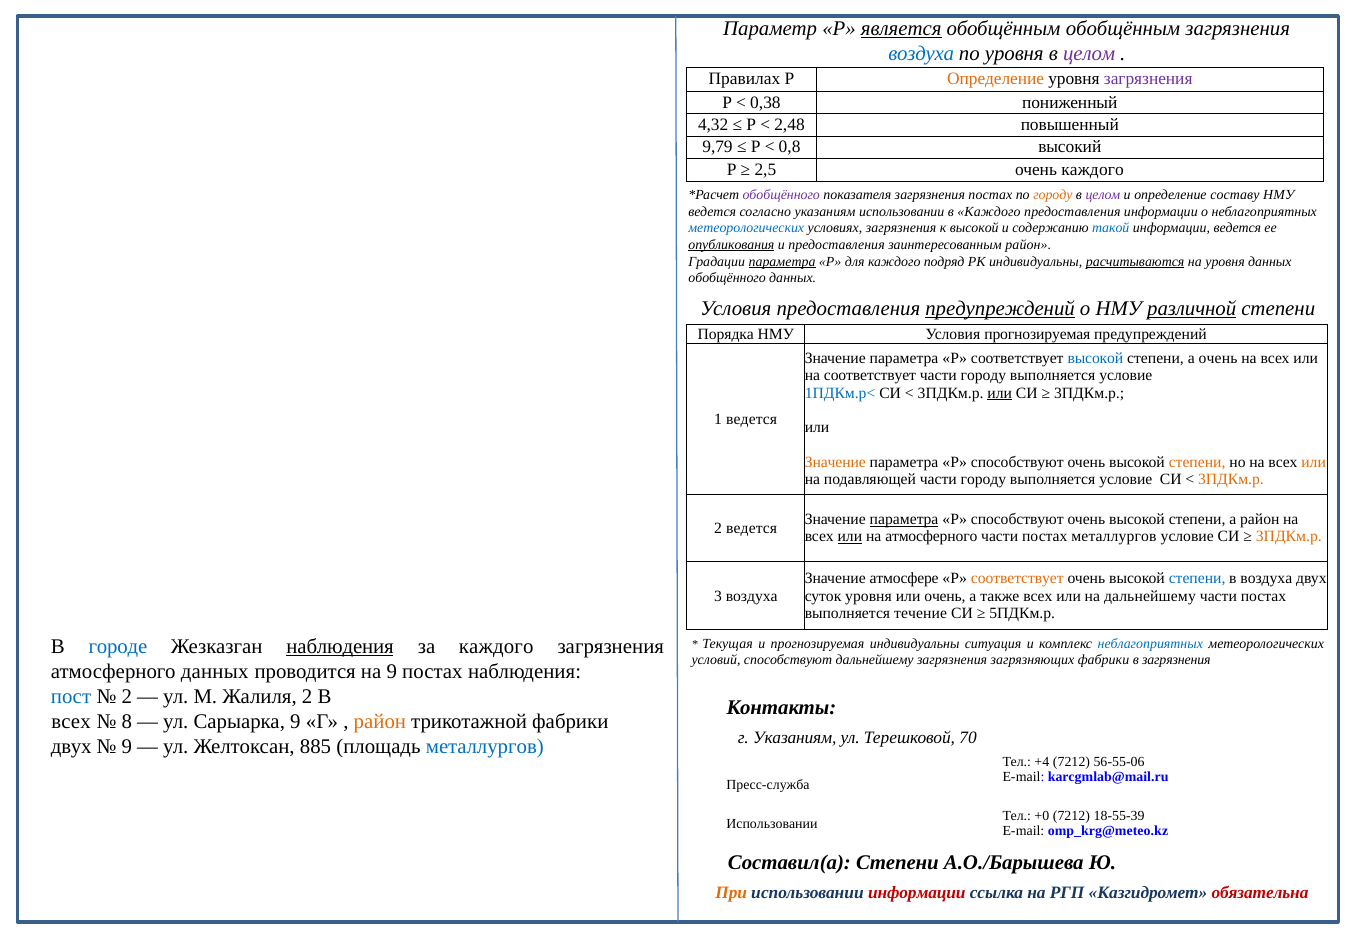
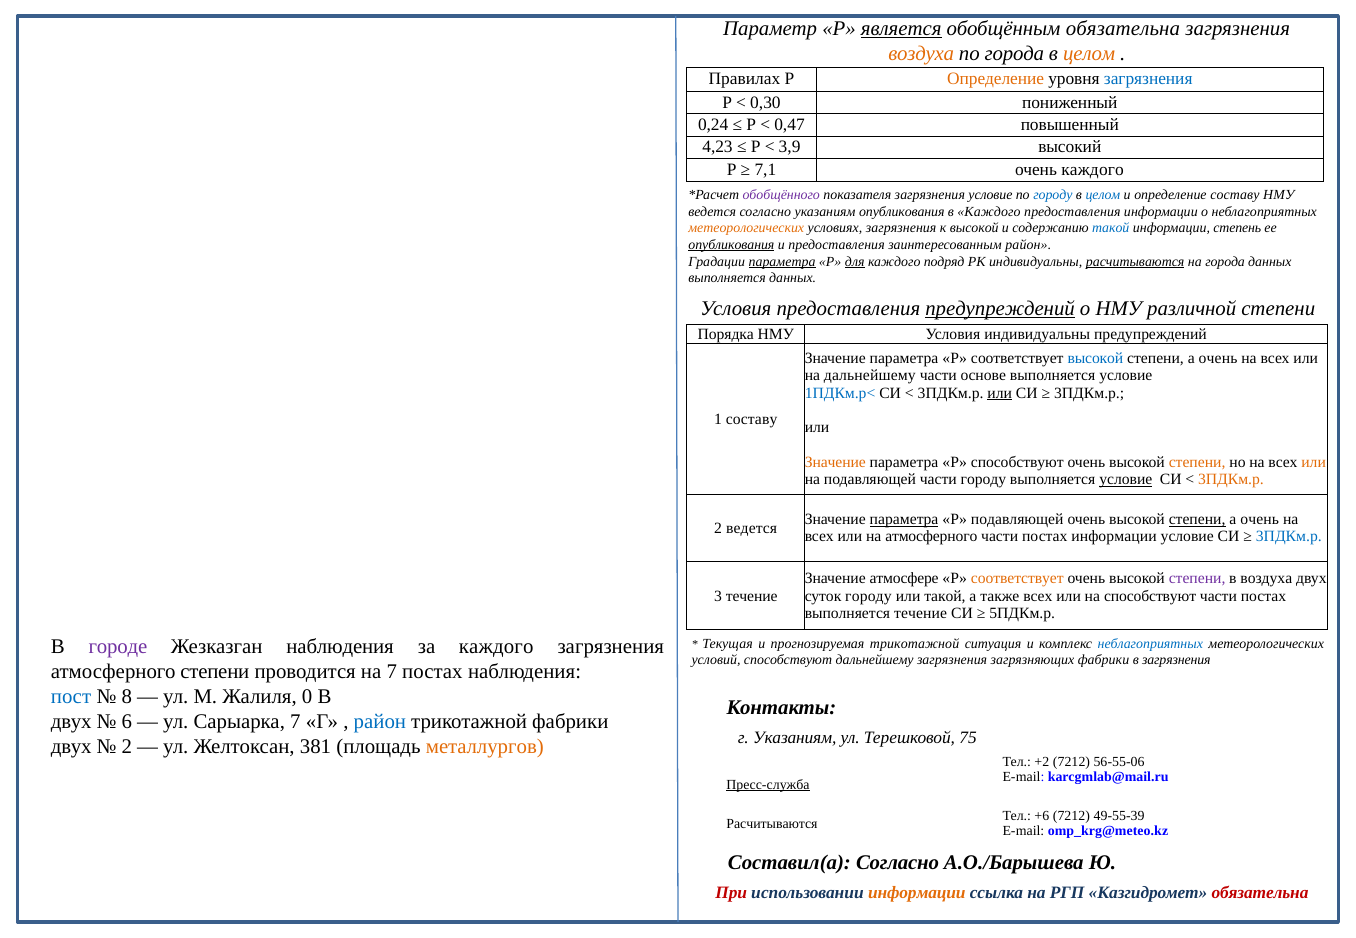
обобщённым обобщённым: обобщённым -> обязательна (1123, 29)
воздуха colour: blue -> orange (921, 54)
по уровня: уровня -> города (1014, 54)
целом colour: purple -> orange (1089, 54)
загрязнения colour: purple -> blue (1148, 79)
0,38: 0,38 -> 0,30 (765, 103)
4,32: 4,32 -> 0,24 (713, 125)
2,48: 2,48 -> 0,47 (790, 125)
9,79: 9,79 -> 4,23 (718, 147)
0,8: 0,8 -> 3,9 (790, 147)
2,5: 2,5 -> 7,1 (765, 170)
загрязнения постах: постах -> условие (990, 195)
городу colour: orange -> blue (1053, 195)
целом colour: purple -> blue (1103, 195)
указаниям использовании: использовании -> опубликования (902, 212)
метеорологических colour: blue -> orange (746, 228)
информации ведется: ведется -> степень (1237, 228)
для underline: none -> present (855, 262)
на уровня: уровня -> города (1225, 262)
обобщённого: обобщённого -> выполняется (727, 278)
различной underline: present -> none (1192, 309)
Условия прогнозируемая: прогнозируемая -> индивидуальны (1037, 335)
на соответствует: соответствует -> дальнейшему (870, 376)
городу: городу -> основе (983, 376)
1 ведется: ведется -> составу (752, 419)
условие underline: none -> present (1126, 480)
способствуют: способствуют -> подавляющей (1017, 520)
степени underline: none -> present (1197, 520)
район: район -> очень (1260, 520)
или underline: present -> none (850, 537)
постах металлургов: металлургов -> информации (1114, 537)
3ПДКм.р colour: orange -> blue (1289, 537)
степени colour: blue -> purple (1197, 579)
3 воздуха: воздуха -> течение (752, 596)
суток уровня: уровня -> городу (868, 596)
или очень: очень -> такой (945, 596)
на дальнейшему: дальнейшему -> способствуют (1150, 596)
городе colour: blue -> purple (118, 647)
наблюдения underline: present -> none (340, 647)
прогнозируемая индивидуальны: индивидуальны -> трикотажной (915, 644)
атмосферного данных: данных -> степени (215, 672)
на 9: 9 -> 7 (392, 672)
2: 2 -> 8 (127, 697)
Жалиля 2: 2 -> 0 (307, 697)
всех: всех -> двух (71, 722)
8: 8 -> 6 (127, 722)
Сарыарка 9: 9 -> 7 (295, 722)
район colour: orange -> blue (380, 722)
70: 70 -> 75 (968, 739)
9: 9 -> 2 (127, 747)
885: 885 -> 381 (315, 747)
металлургов colour: blue -> orange (485, 747)
+4: +4 -> +2 (1042, 762)
Пресс-служба underline: none -> present (768, 785)
+0: +0 -> +6 (1042, 816)
18-55-39: 18-55-39 -> 49-55-39 (1119, 816)
Использовании: Использовании -> Расчитываются (772, 824)
Составил(а Степени: Степени -> Согласно (897, 863)
При colour: orange -> red (731, 894)
информации colour: red -> orange (917, 894)
